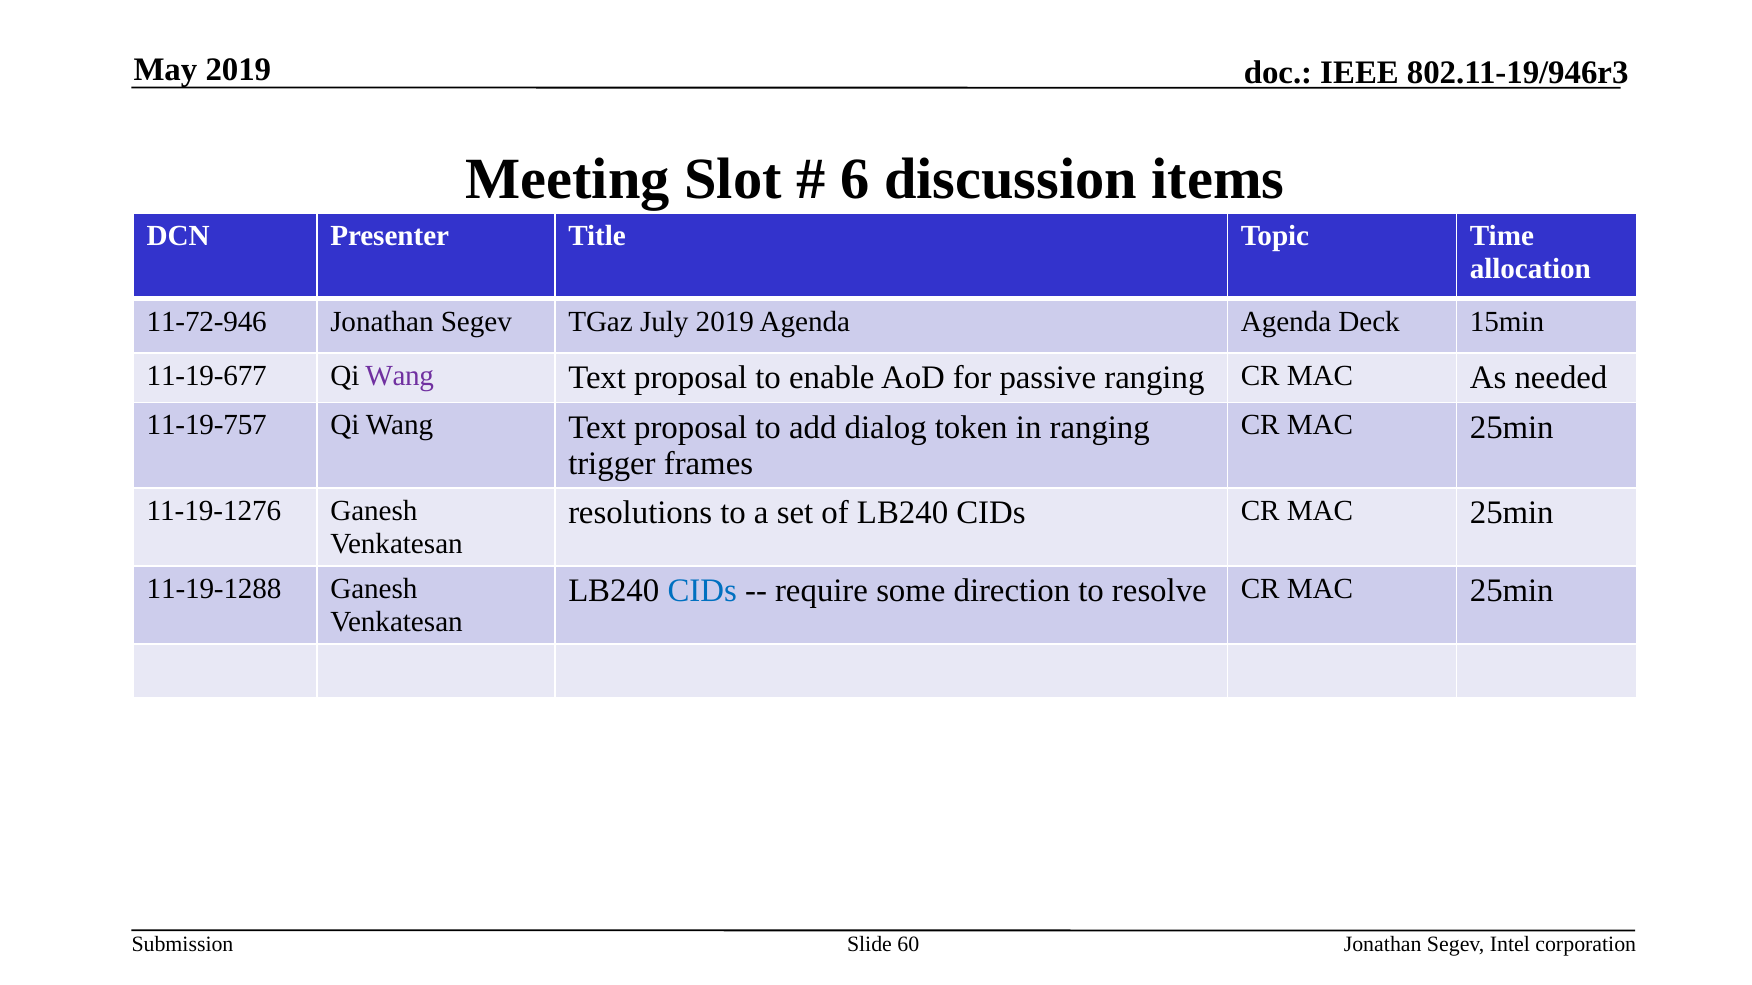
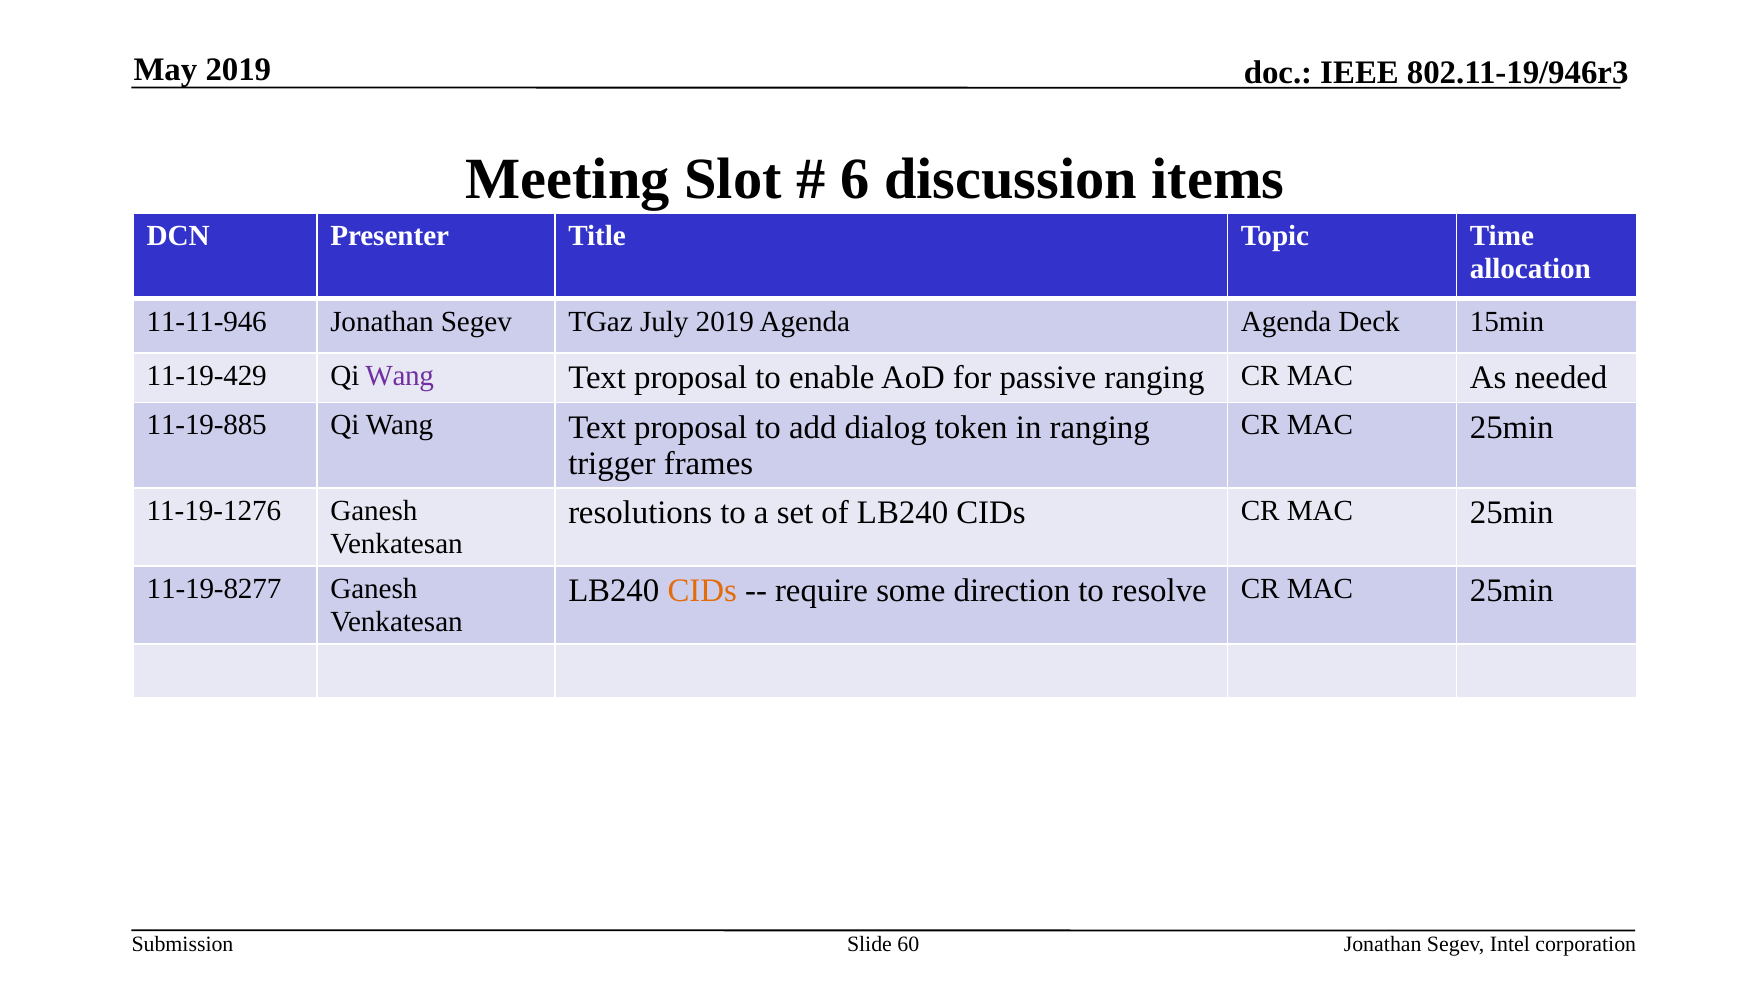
11-72-946: 11-72-946 -> 11-11-946 (207, 322)
11-19-677: 11-19-677 -> 11-19-429 (207, 376)
11-19-757: 11-19-757 -> 11-19-885 (207, 425)
11-19-1288: 11-19-1288 -> 11-19-8277 (214, 589)
CIDs colour: blue -> orange (702, 591)
